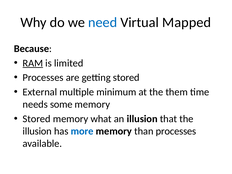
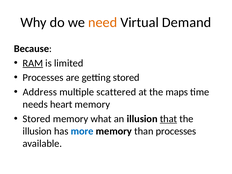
need colour: blue -> orange (103, 22)
Mapped: Mapped -> Demand (187, 22)
External: External -> Address (40, 92)
minimum: minimum -> scattered (116, 92)
them: them -> maps (177, 92)
some: some -> heart (61, 104)
that underline: none -> present (168, 119)
